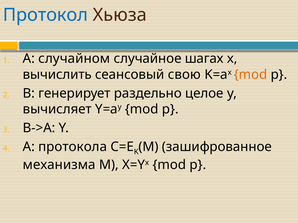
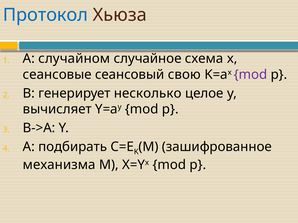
шагах: шагах -> схема (204, 59)
вычислить: вычислить -> сеансовые (57, 75)
mod colour: orange -> purple (250, 75)
раздельно: раздельно -> несколько (148, 93)
протокола: протокола -> подбирать (73, 147)
